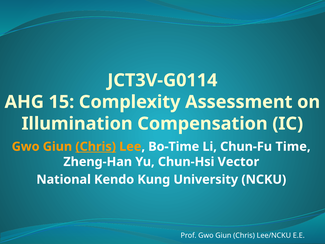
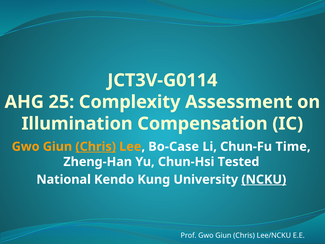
15: 15 -> 25 (61, 102)
Bo-Time: Bo-Time -> Bo-Case (174, 146)
Vector: Vector -> Tested (238, 162)
NCKU underline: none -> present (264, 179)
